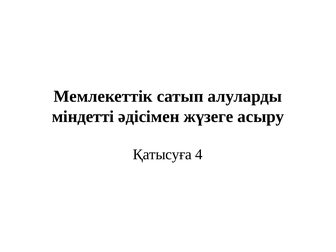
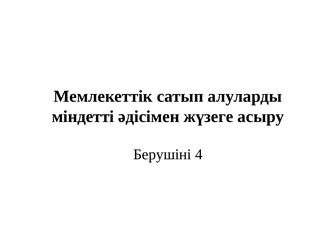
Қатысуға: Қатысуға -> Берушіні (162, 154)
